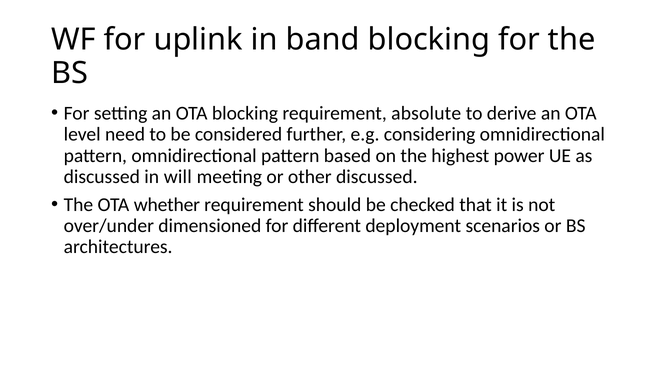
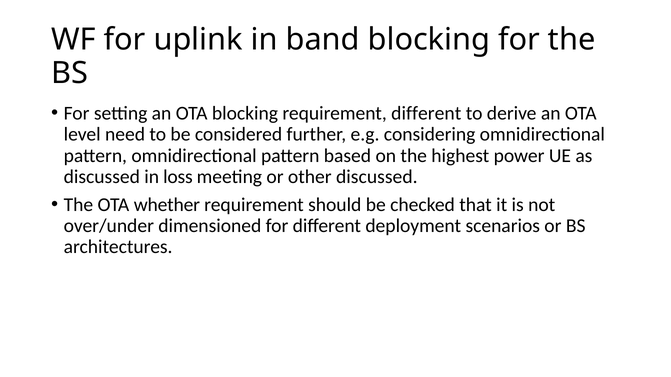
requirement absolute: absolute -> different (426, 113)
will: will -> loss (178, 177)
